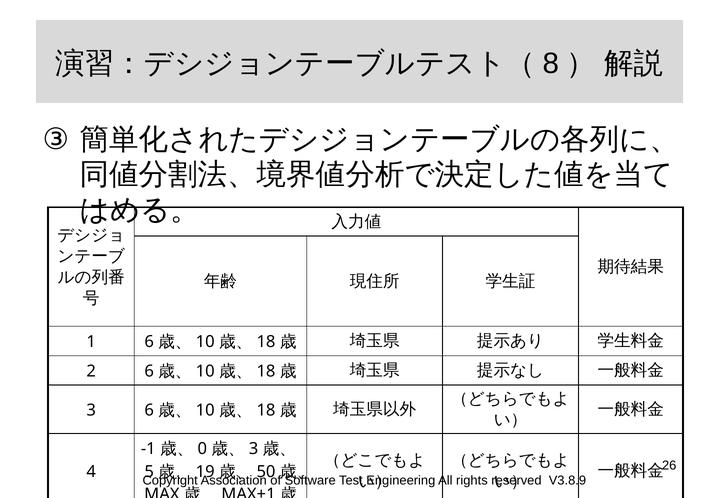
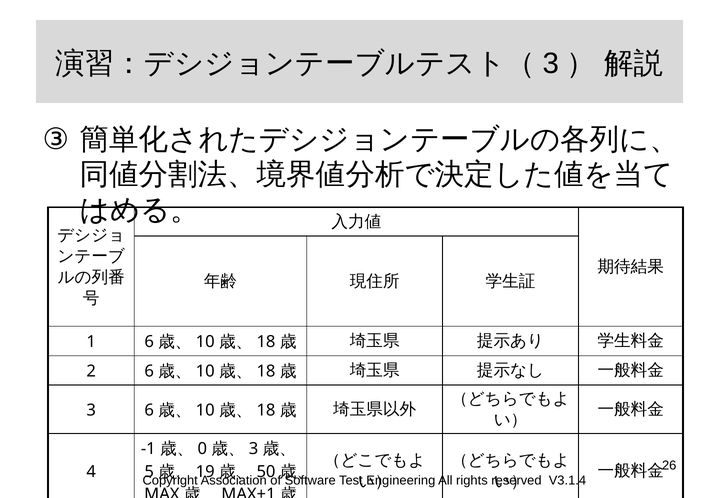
8: 8 -> 3 (551, 63)
V3.8.9: V3.8.9 -> V3.1.4 (567, 480)
